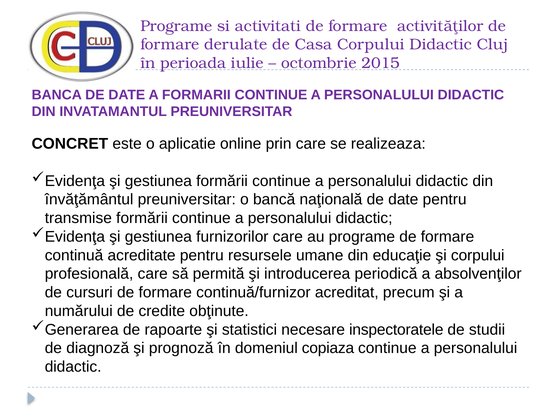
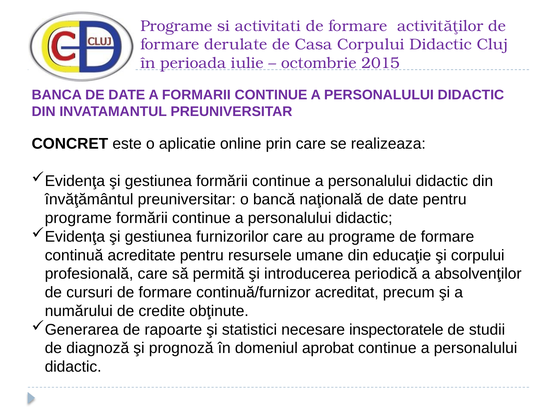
transmise: transmise -> programe (78, 218)
copiaza: copiaza -> aprobat (328, 348)
